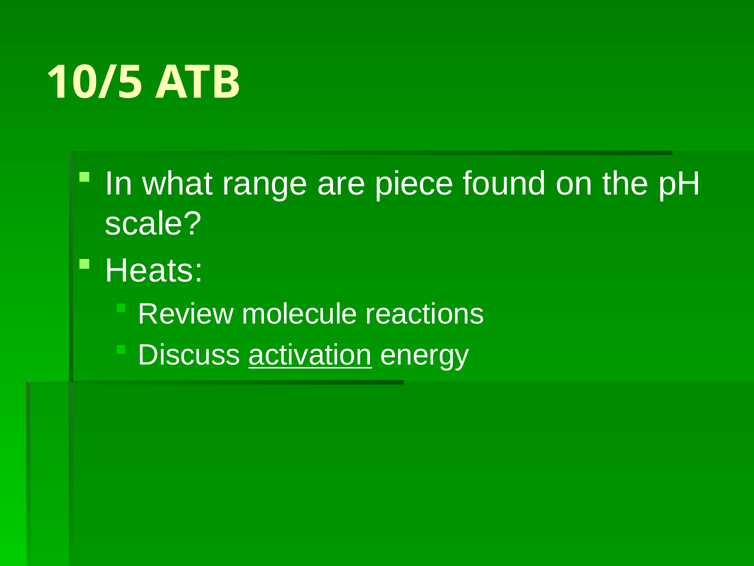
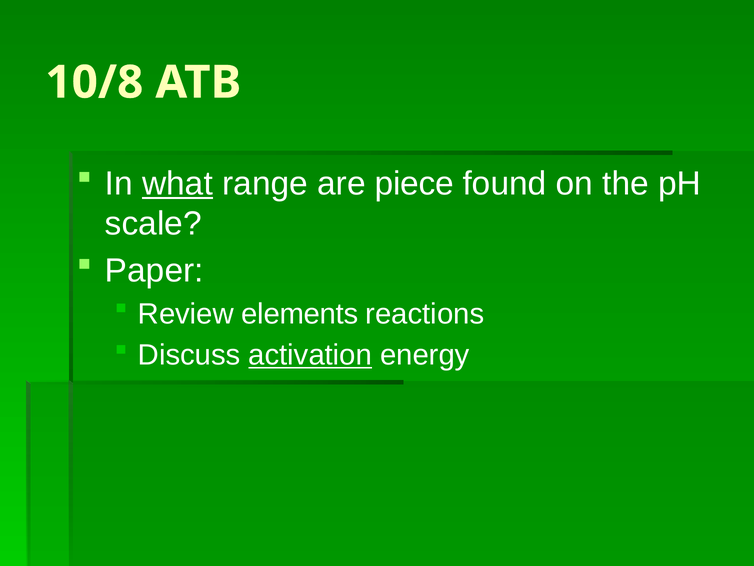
10/5: 10/5 -> 10/8 (94, 82)
what underline: none -> present (178, 183)
Heats: Heats -> Paper (154, 270)
molecule: molecule -> elements (300, 314)
